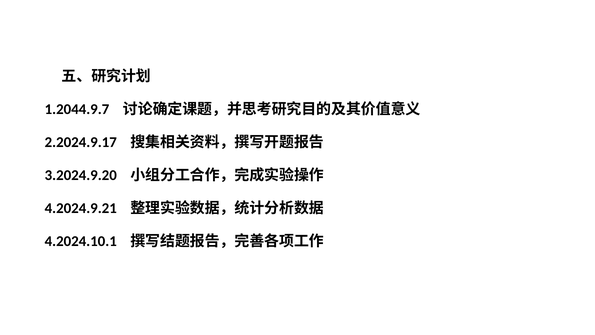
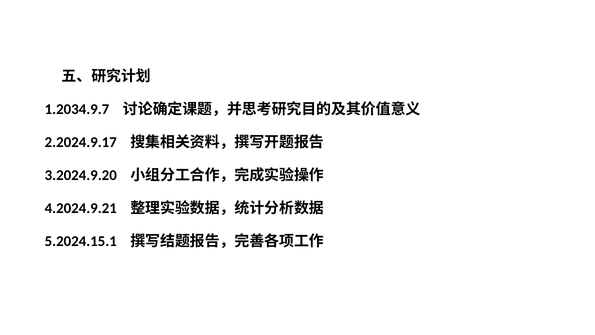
1.2044.9.7: 1.2044.9.7 -> 1.2034.9.7 (77, 109)
4.2024.10.1: 4.2024.10.1 -> 5.2024.15.1 (81, 241)
